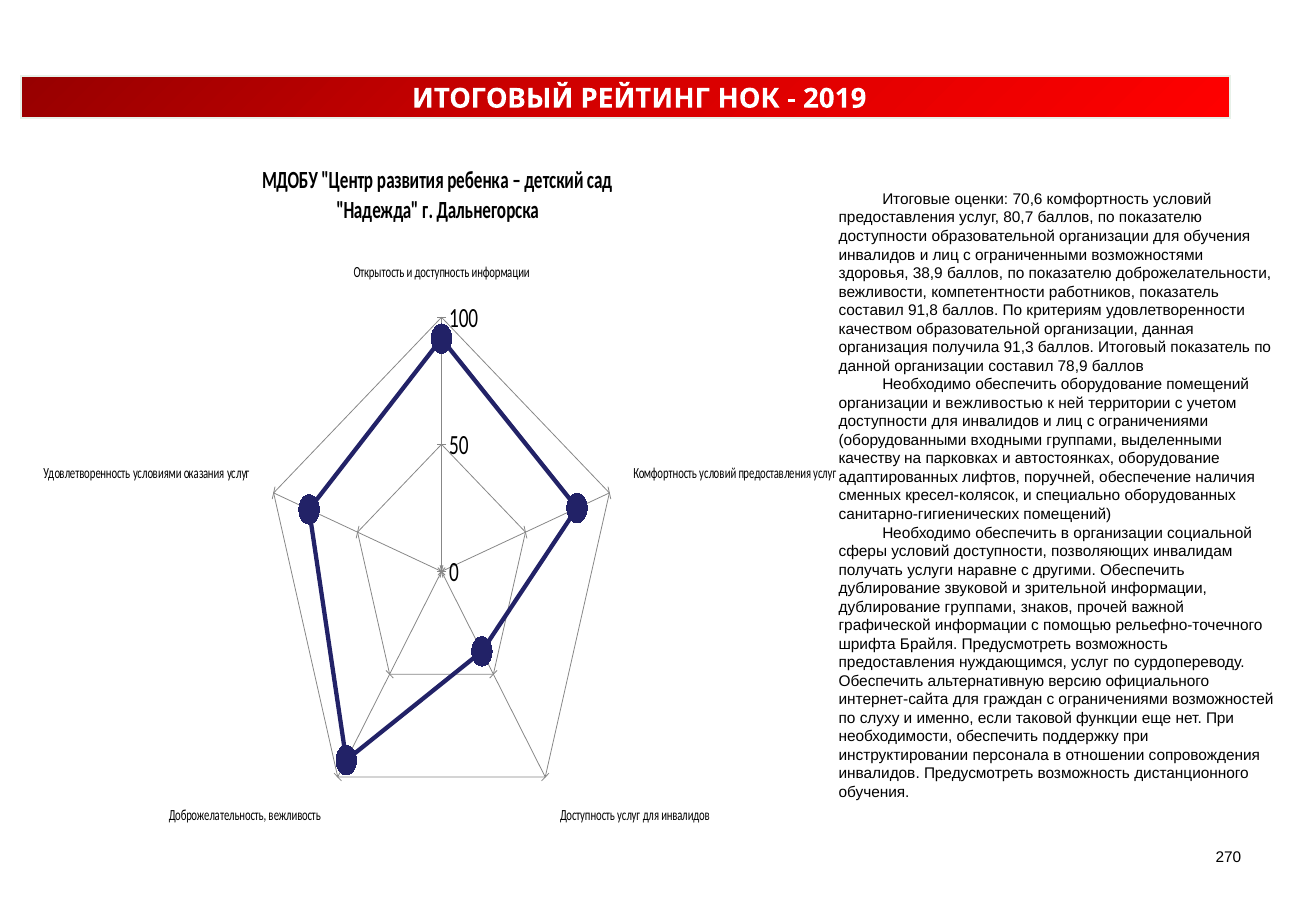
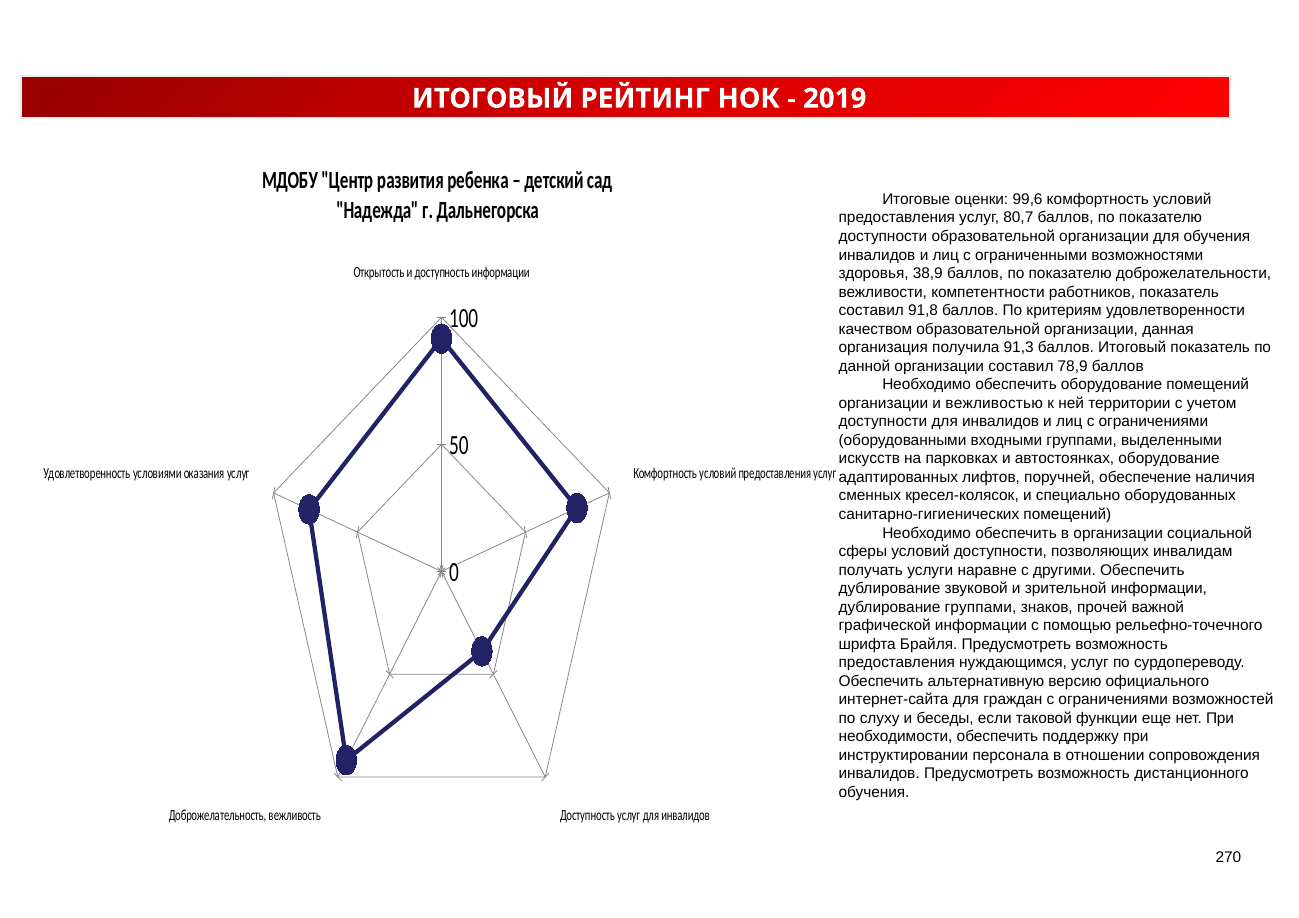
70,6: 70,6 -> 99,6 (1028, 199)
качеству: качеству -> искусств (869, 459)
именно: именно -> беседы (945, 719)
